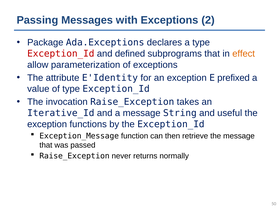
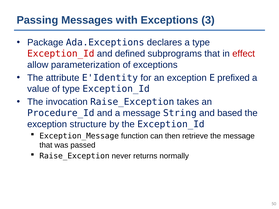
2: 2 -> 3 (208, 20)
effect colour: orange -> red (244, 54)
Iterative_Id: Iterative_Id -> Procedure_Id (61, 113)
useful: useful -> based (230, 113)
functions: functions -> structure (88, 124)
